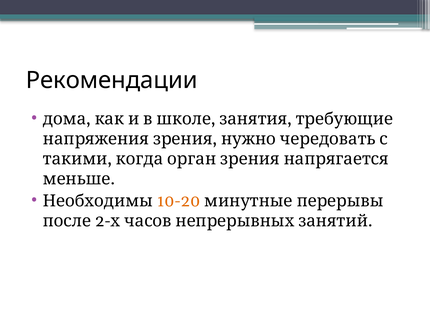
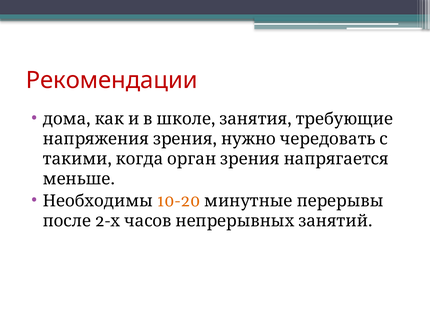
Рекомендации colour: black -> red (112, 80)
